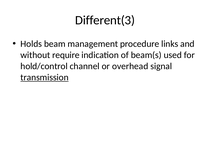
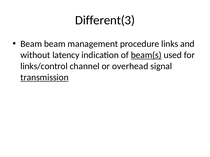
Holds: Holds -> Beam (31, 44)
require: require -> latency (66, 55)
beam(s underline: none -> present (146, 55)
hold/control: hold/control -> links/control (44, 66)
